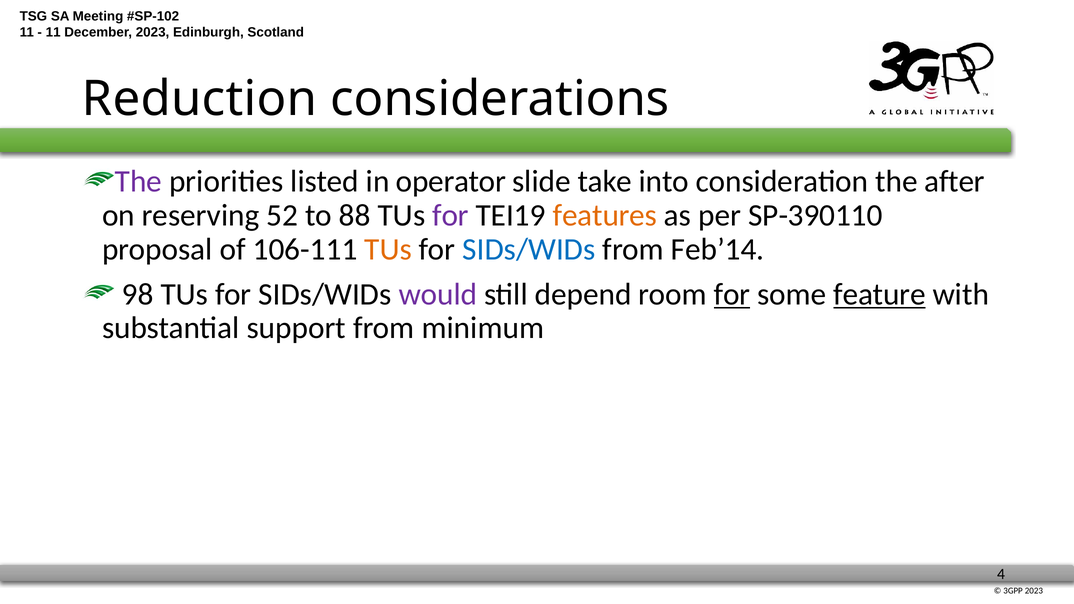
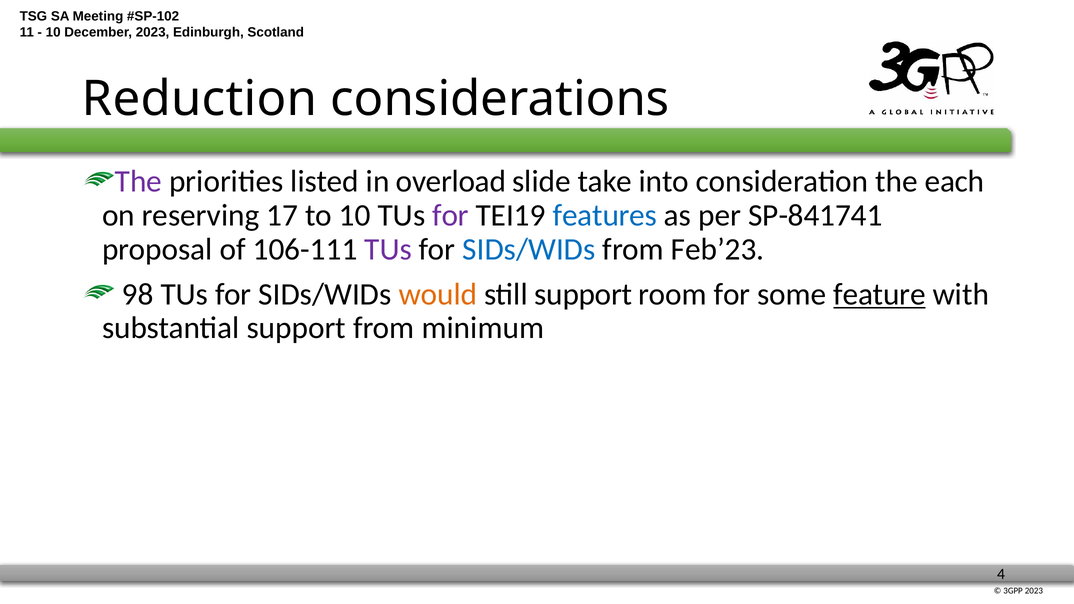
11: 11 -> 10 (53, 32)
operator: operator -> overload (451, 182)
after: after -> each (955, 182)
52: 52 -> 17 (282, 215)
to 88: 88 -> 10 (355, 215)
features colour: orange -> blue (605, 215)
SP-390110: SP-390110 -> SP-841741 (815, 215)
TUs colour: orange -> purple (388, 249)
Feb’14: Feb’14 -> Feb’23 (718, 249)
would colour: purple -> orange (438, 294)
still depend: depend -> support (583, 294)
for underline: present -> none (732, 294)
